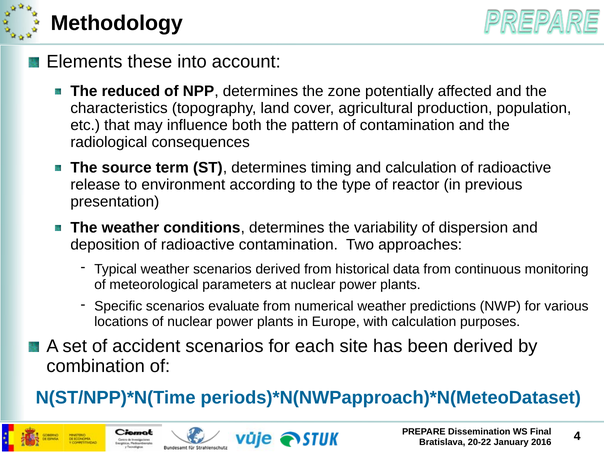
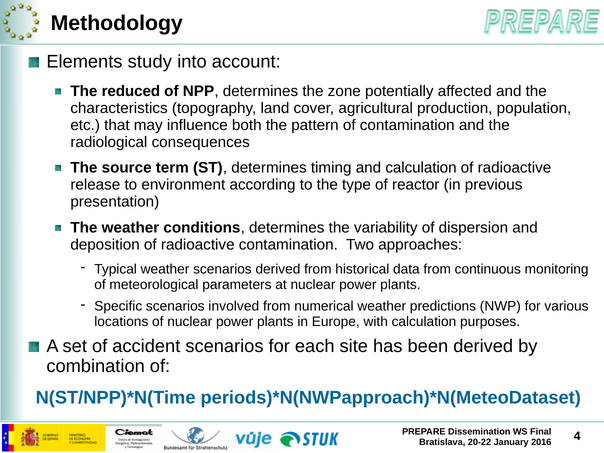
these: these -> study (150, 62)
evaluate: evaluate -> involved (234, 306)
